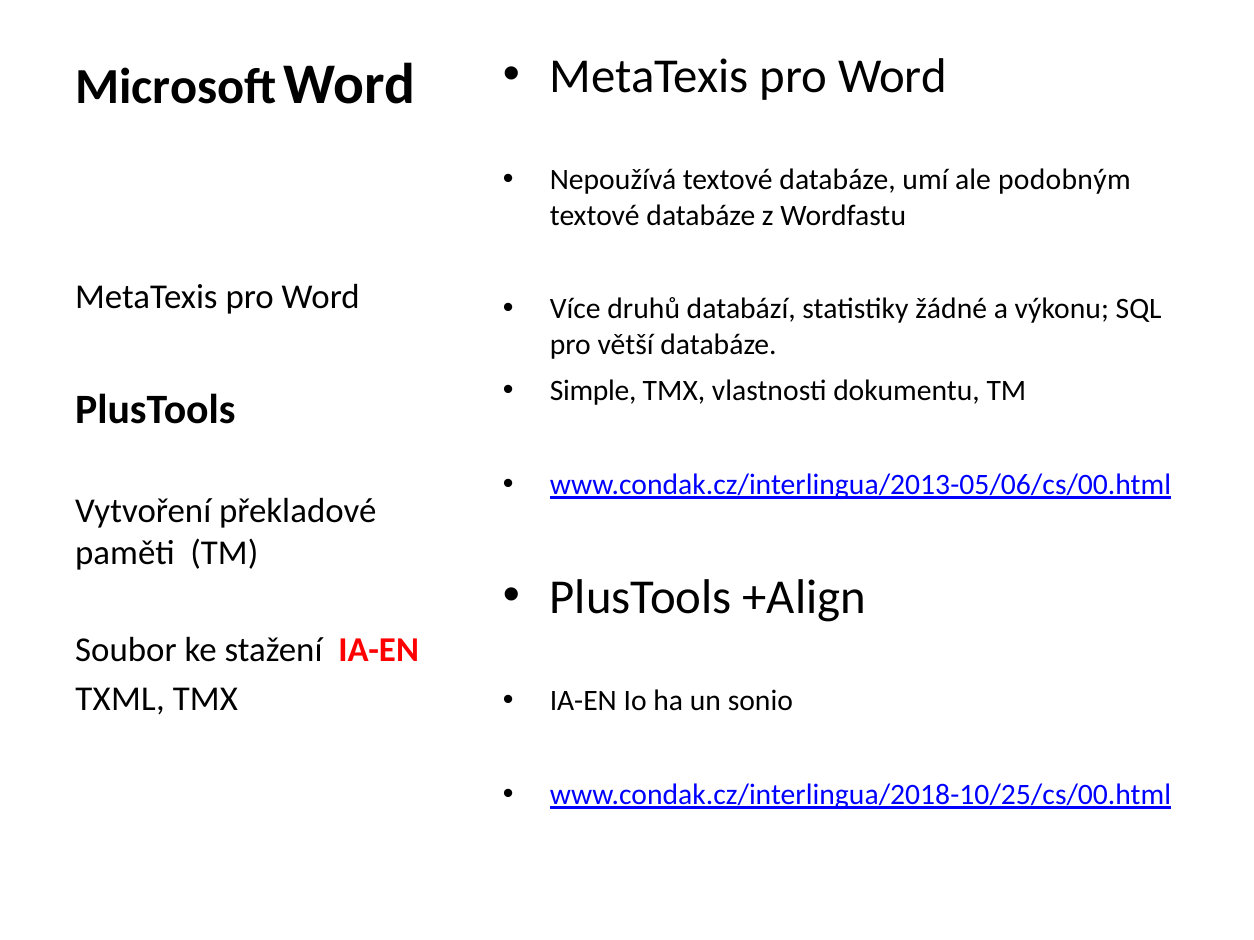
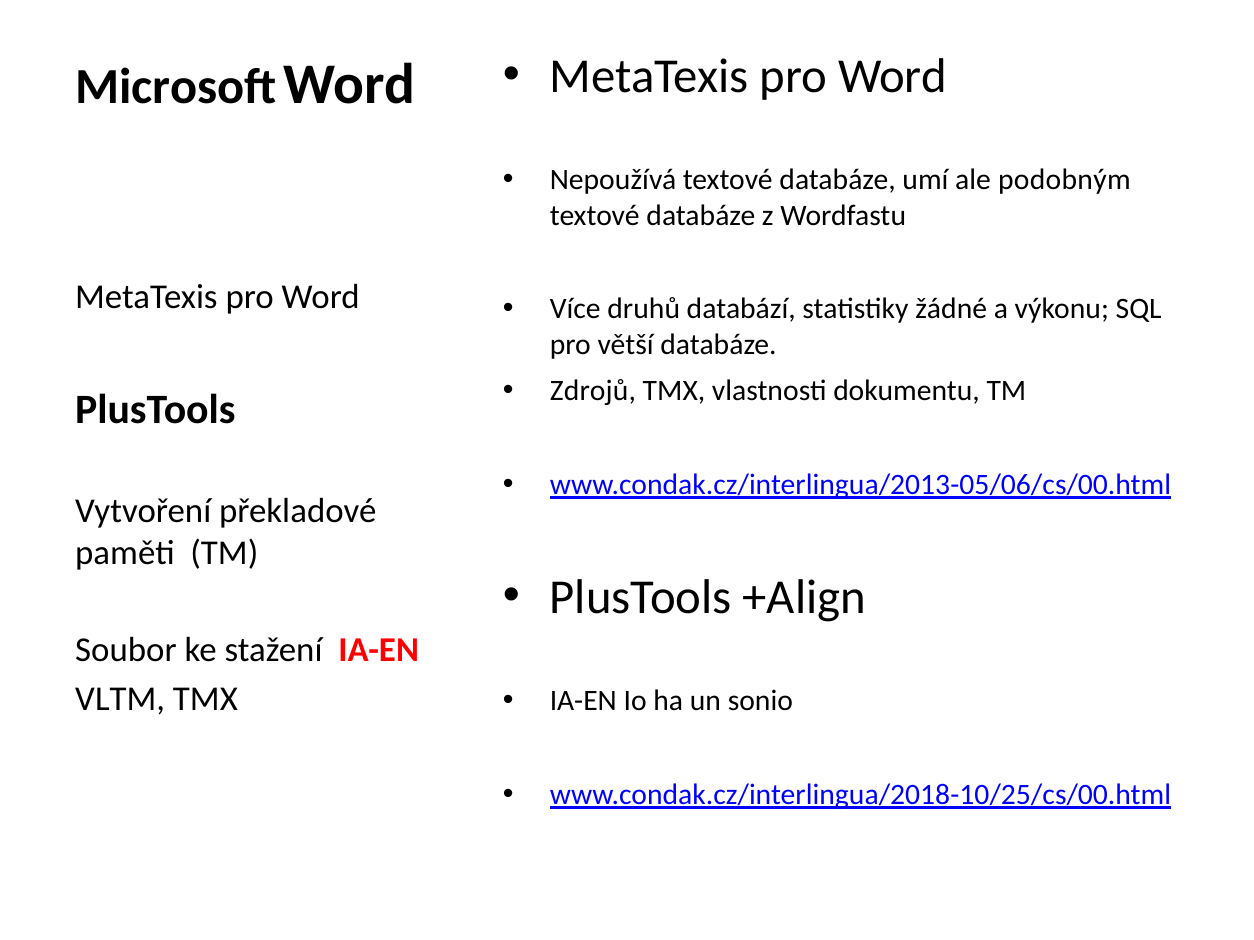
Simple: Simple -> Zdrojů (593, 391)
TXML: TXML -> VLTM (120, 700)
